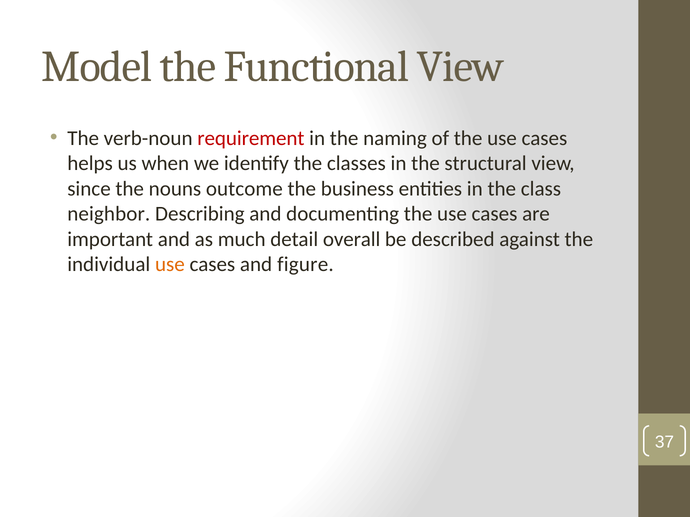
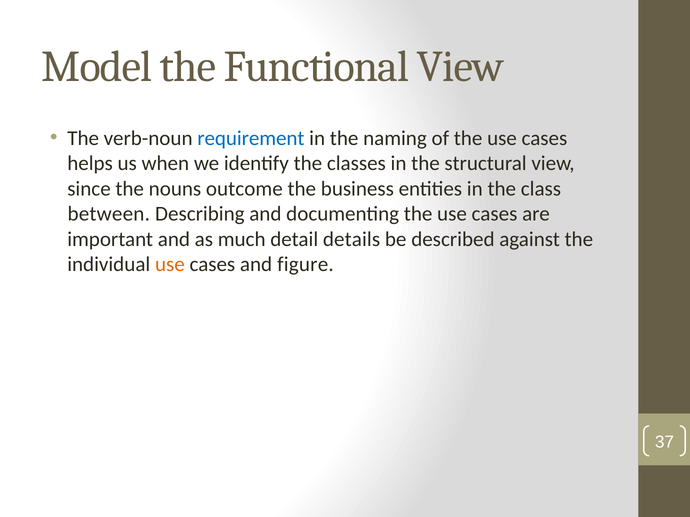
requirement colour: red -> blue (251, 138)
neighbor: neighbor -> between (109, 214)
overall: overall -> details (352, 239)
